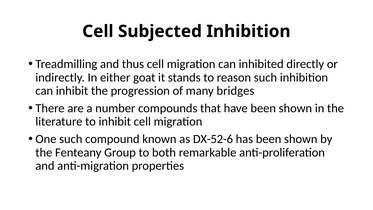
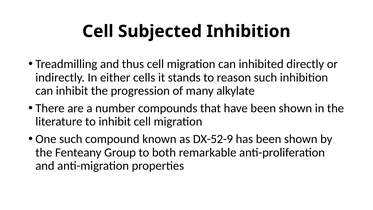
goat: goat -> cells (144, 77)
bridges: bridges -> alkylate (236, 91)
DX-52-6: DX-52-6 -> DX-52-9 (213, 139)
